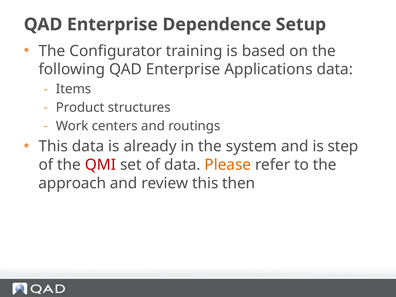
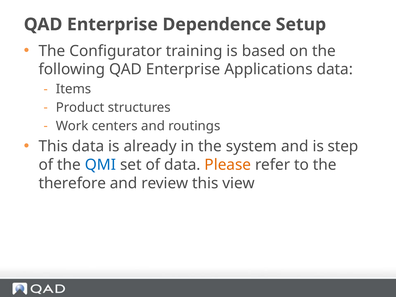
QMI colour: red -> blue (100, 165)
approach: approach -> therefore (72, 183)
then: then -> view (239, 183)
